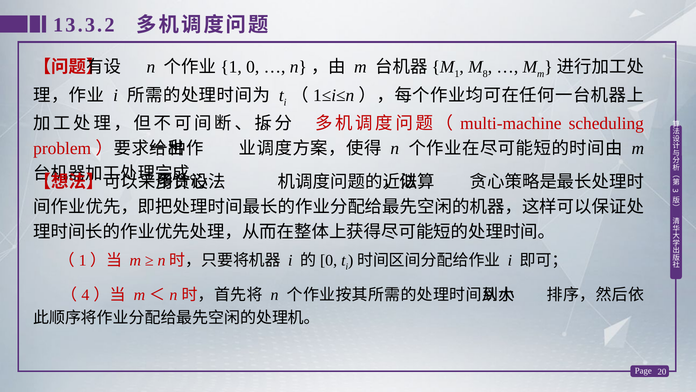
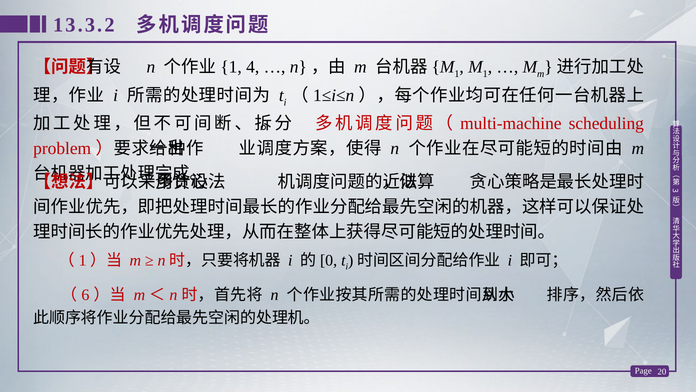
0: 0 -> 4 (253, 67)
M 8: 8 -> 1 (485, 74)
4: 4 -> 6 (85, 295)
